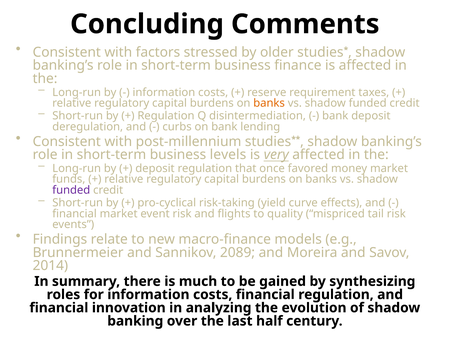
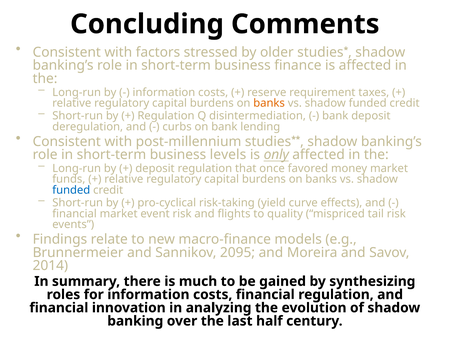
very: very -> only (276, 155)
funded colour: purple -> blue (71, 190)
2089: 2089 -> 2095 (237, 252)
